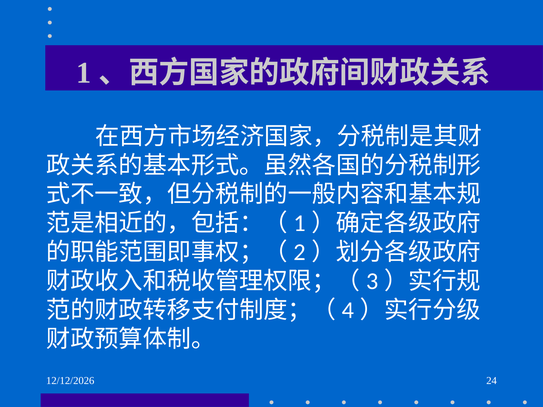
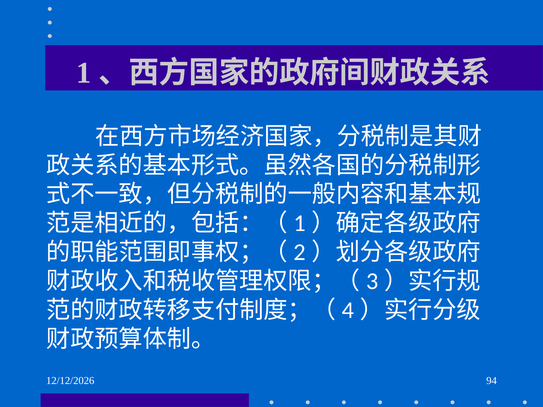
24: 24 -> 94 (492, 381)
